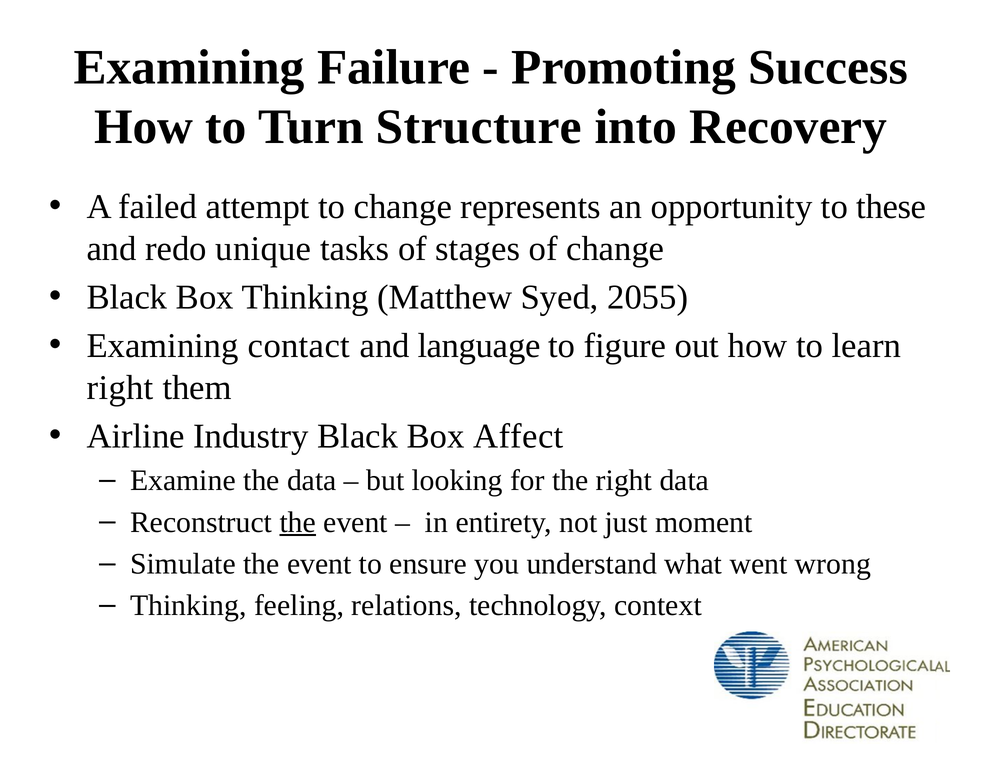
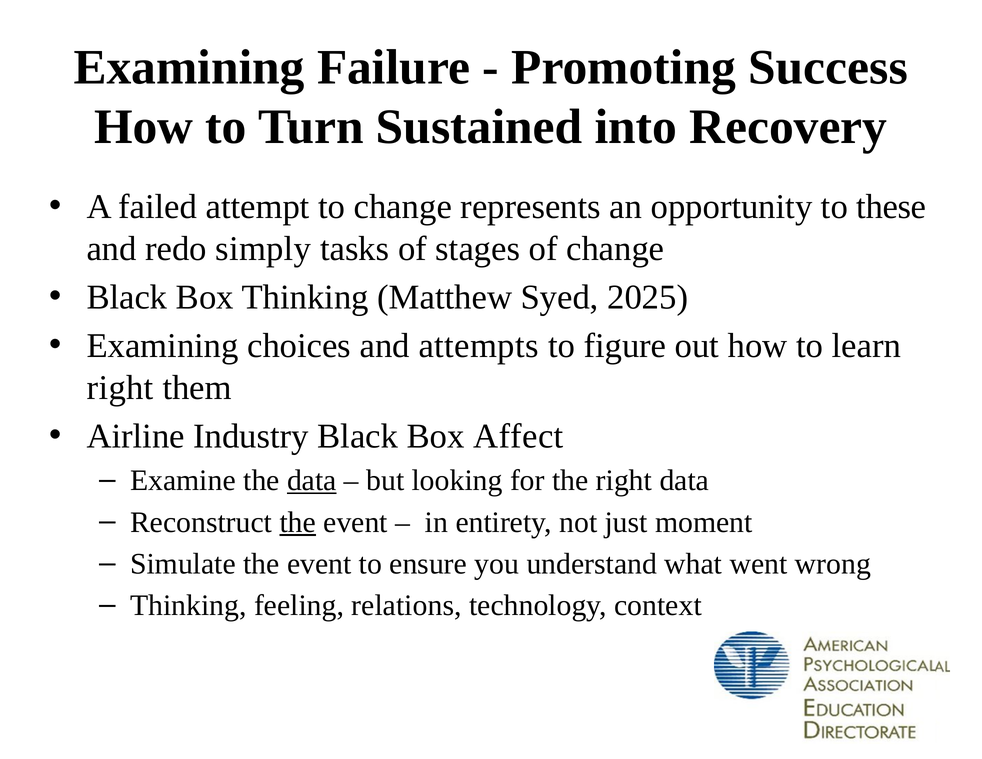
Structure: Structure -> Sustained (479, 127)
unique: unique -> simply (263, 248)
2055: 2055 -> 2025 (648, 297)
contact: contact -> choices (299, 346)
language: language -> attempts (479, 346)
data underline: none -> present (312, 480)
